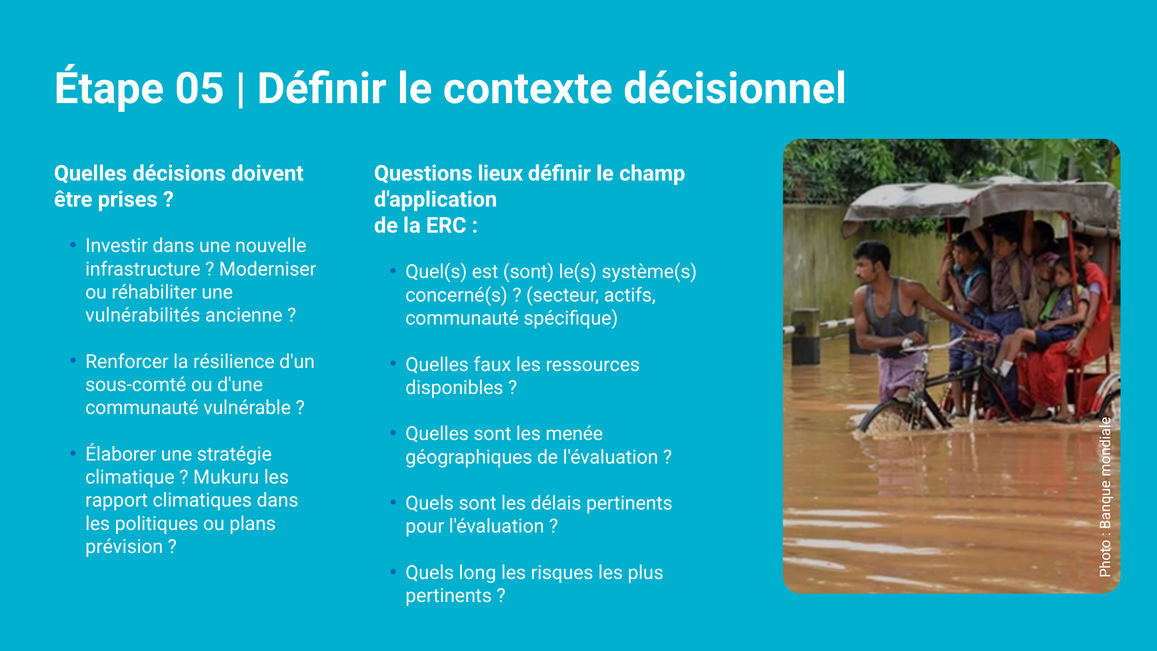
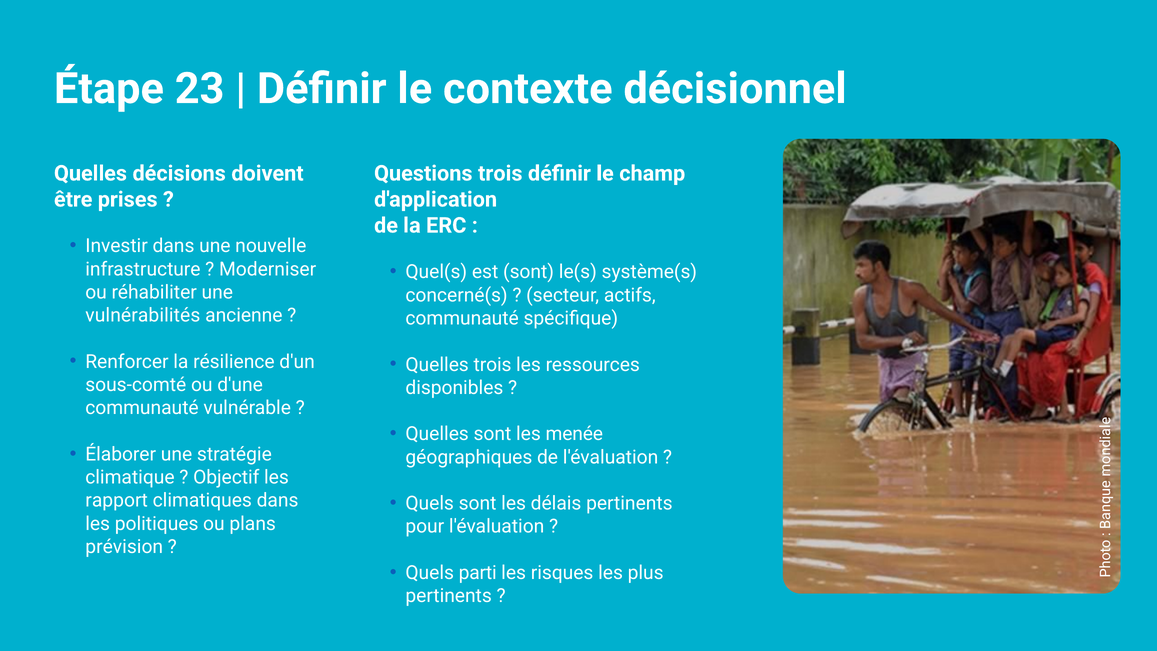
05: 05 -> 23 (200, 89)
Questions lieux: lieux -> trois (500, 173)
Quelles faux: faux -> trois (493, 365)
Mukuru: Mukuru -> Objectif (226, 477)
long: long -> parti (478, 573)
